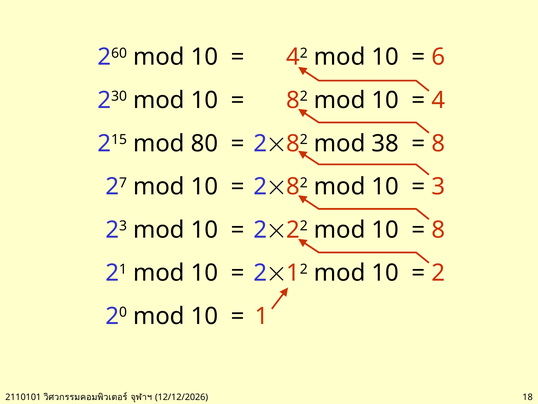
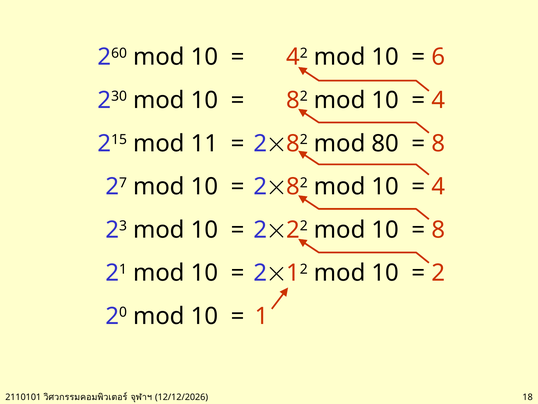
80: 80 -> 11 (205, 143)
38: 38 -> 80 (385, 143)
3: 3 -> 4 (438, 186)
